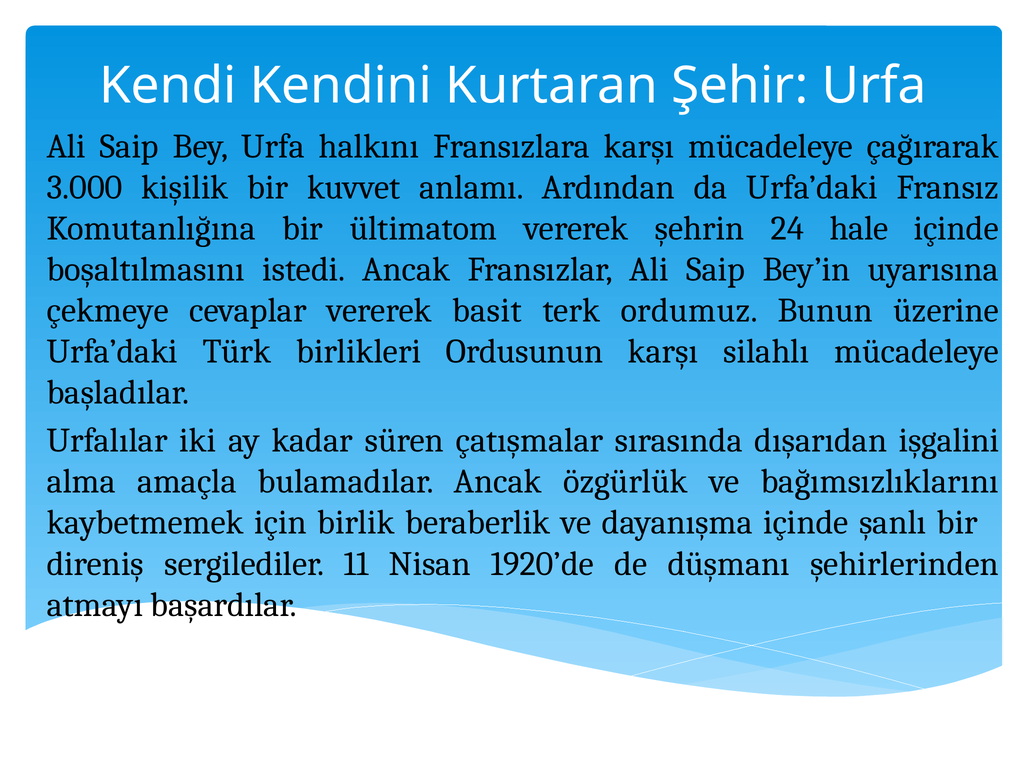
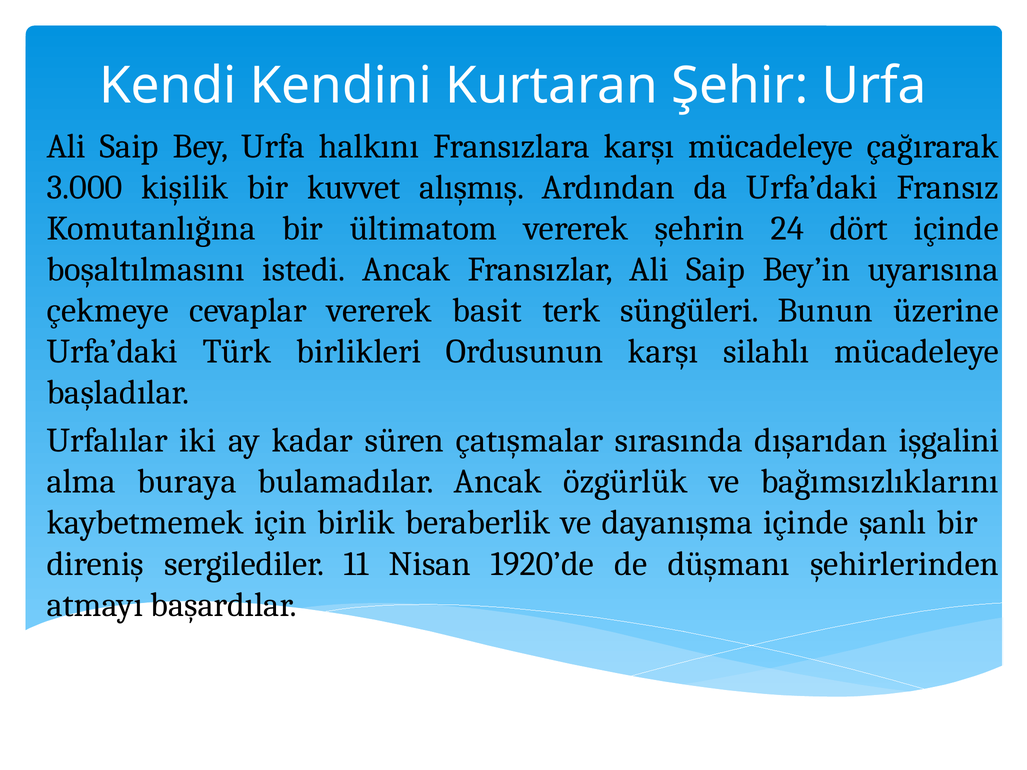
anlamı: anlamı -> alışmış (472, 187)
hale: hale -> dört (859, 228)
ordumuz: ordumuz -> süngüleri (689, 311)
amaçla: amaçla -> buraya (187, 482)
